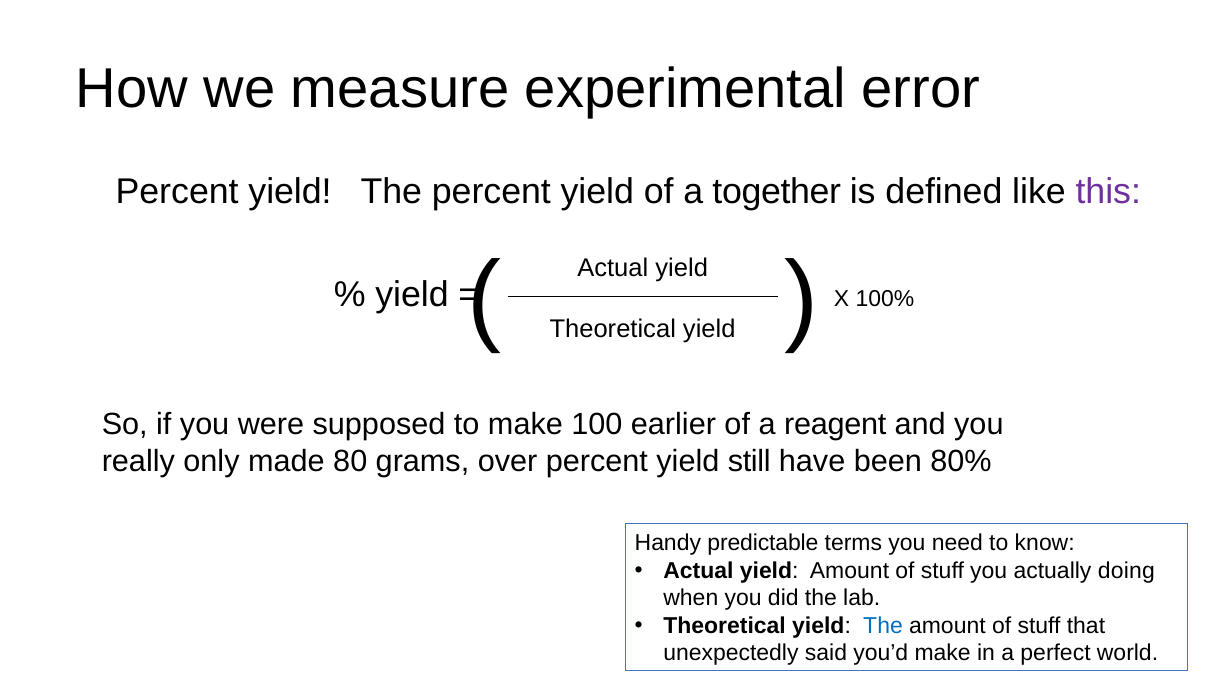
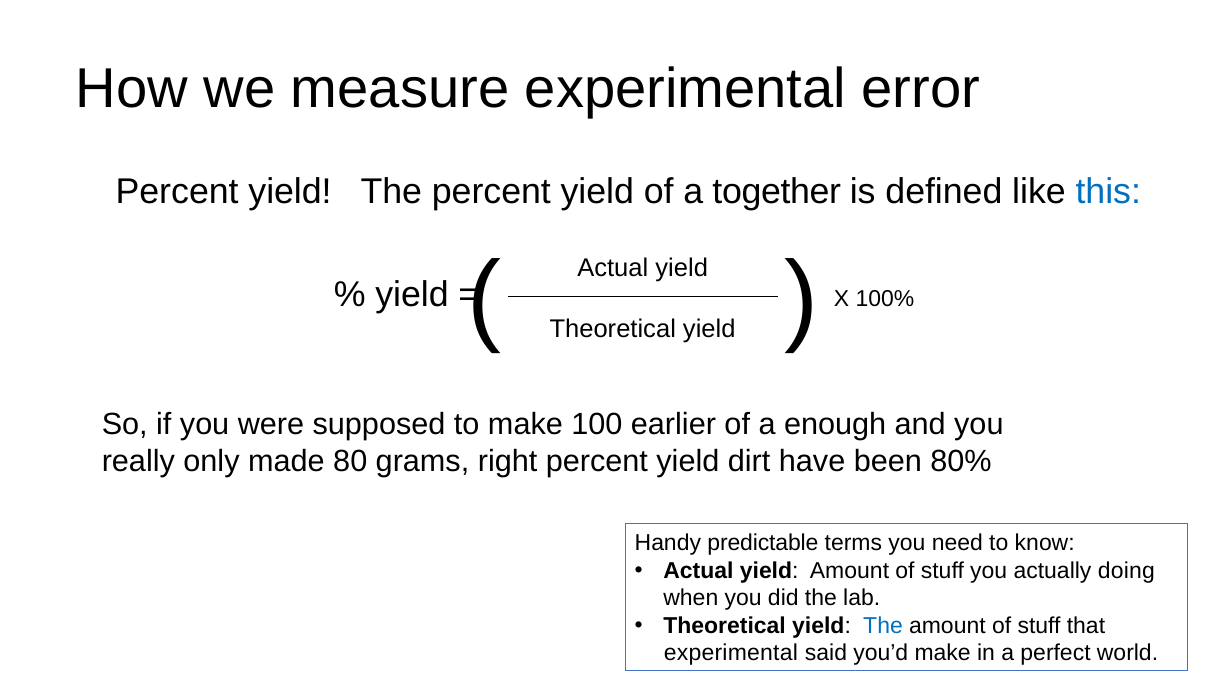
this colour: purple -> blue (1108, 192)
reagent: reagent -> enough (835, 424)
over: over -> right (508, 461)
still: still -> dirt (749, 461)
unexpectedly: unexpectedly -> experimental (731, 653)
